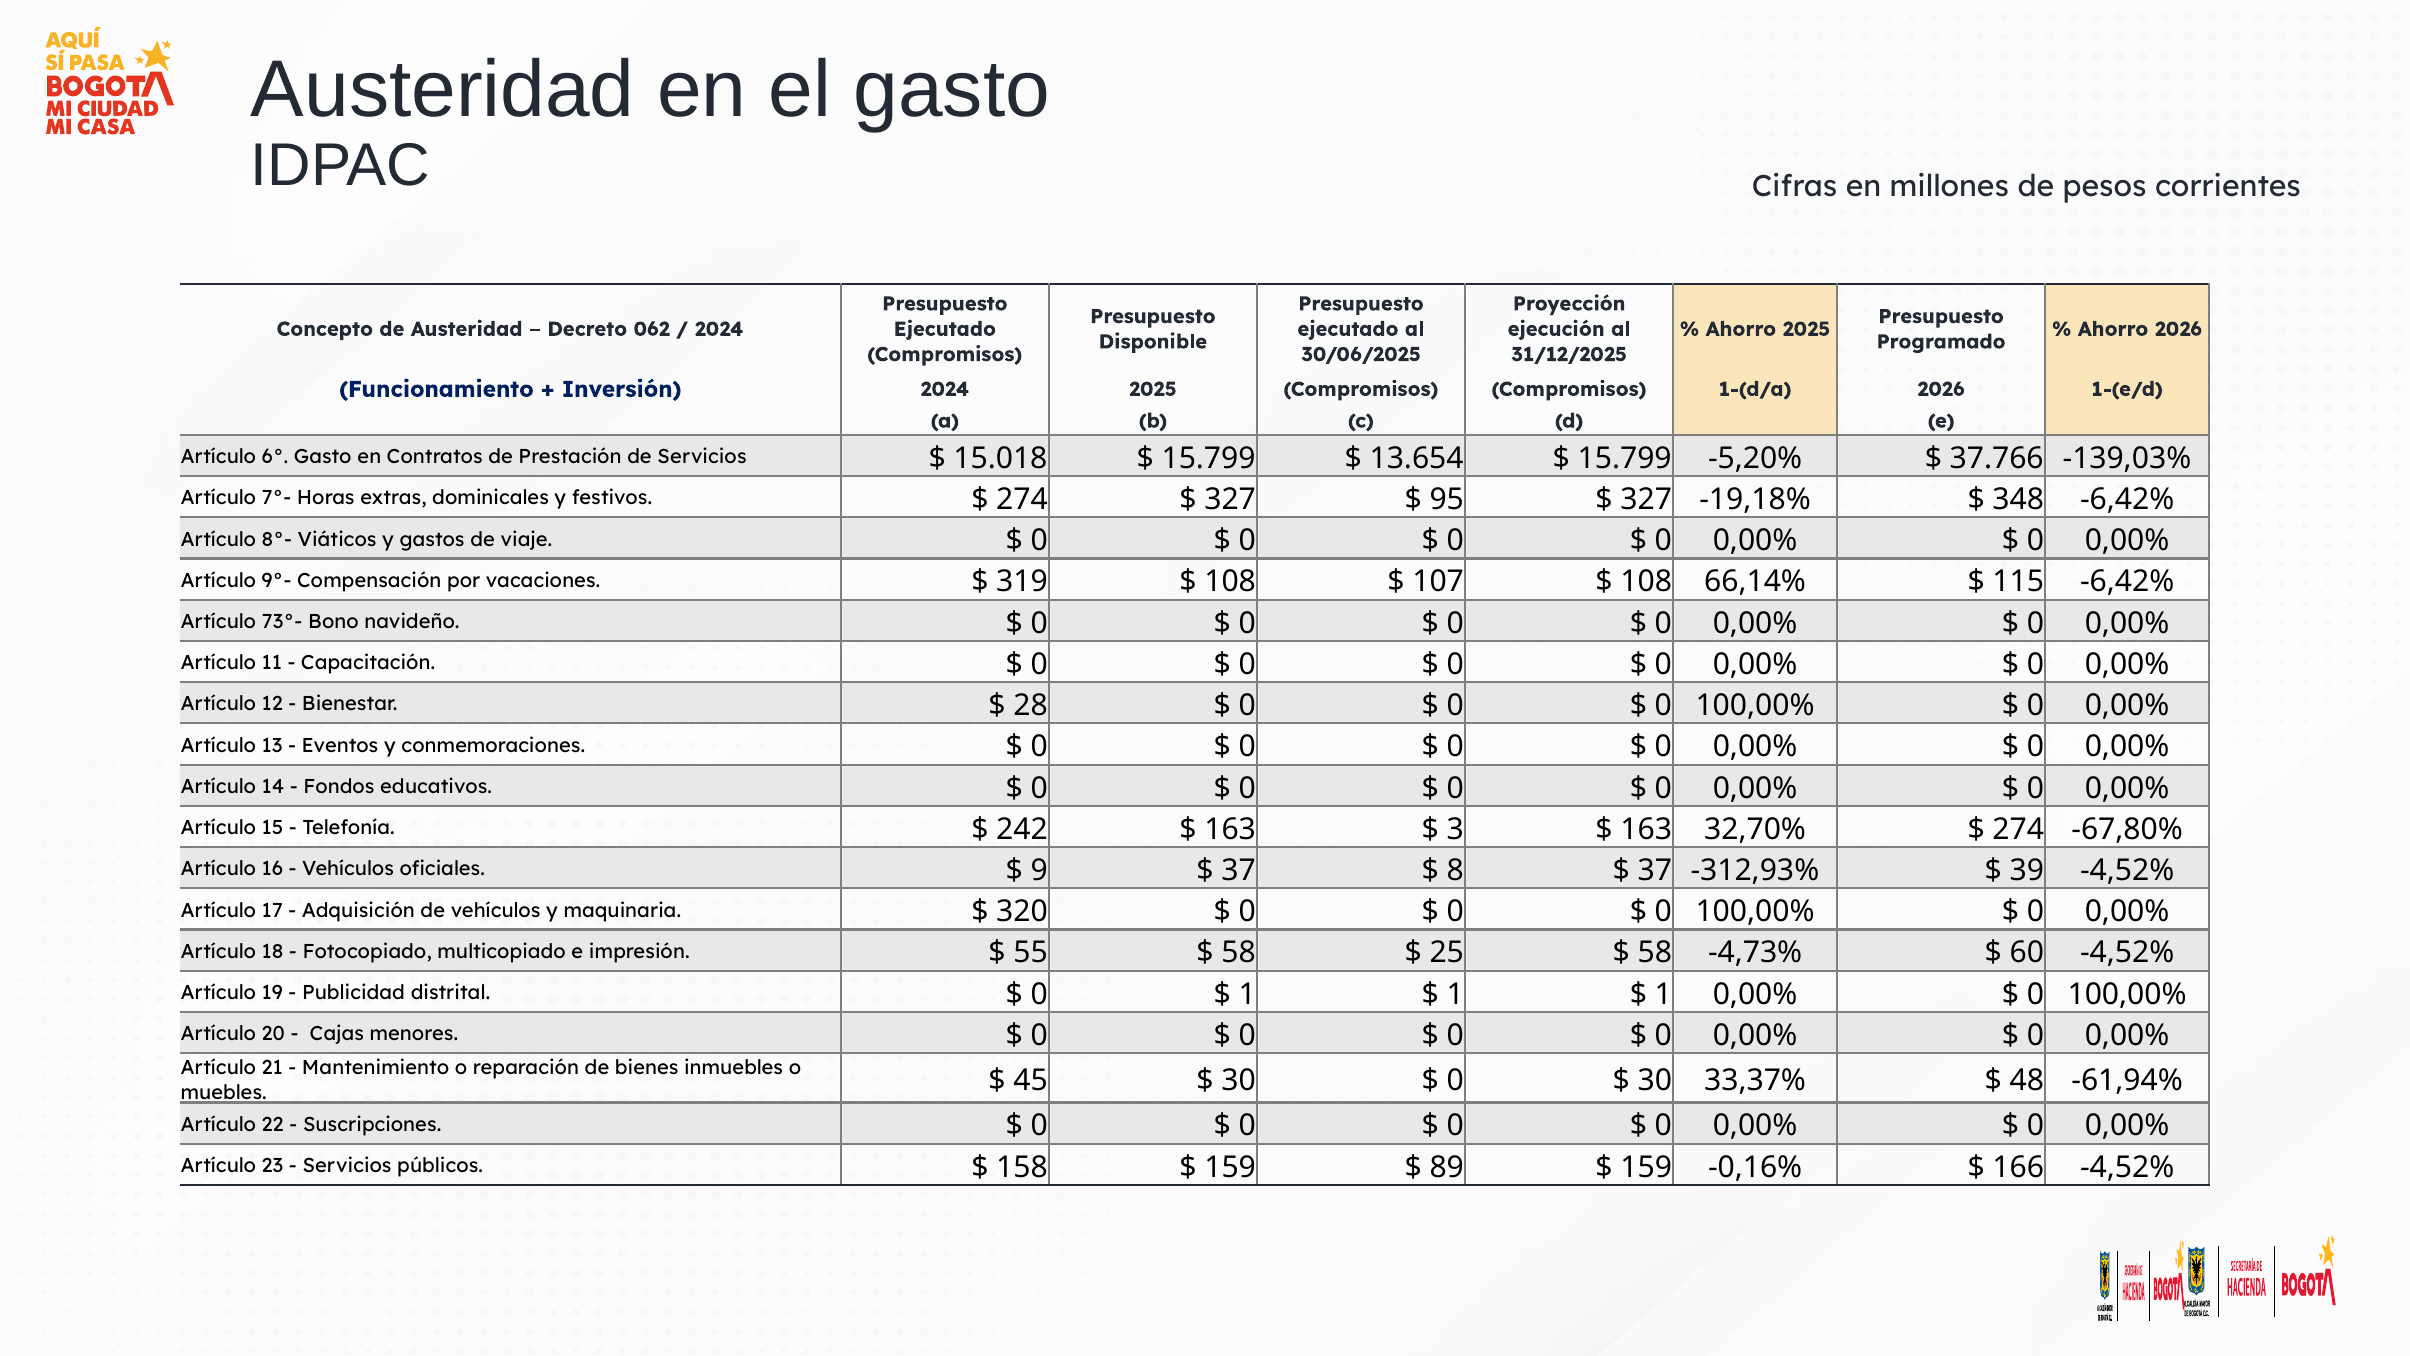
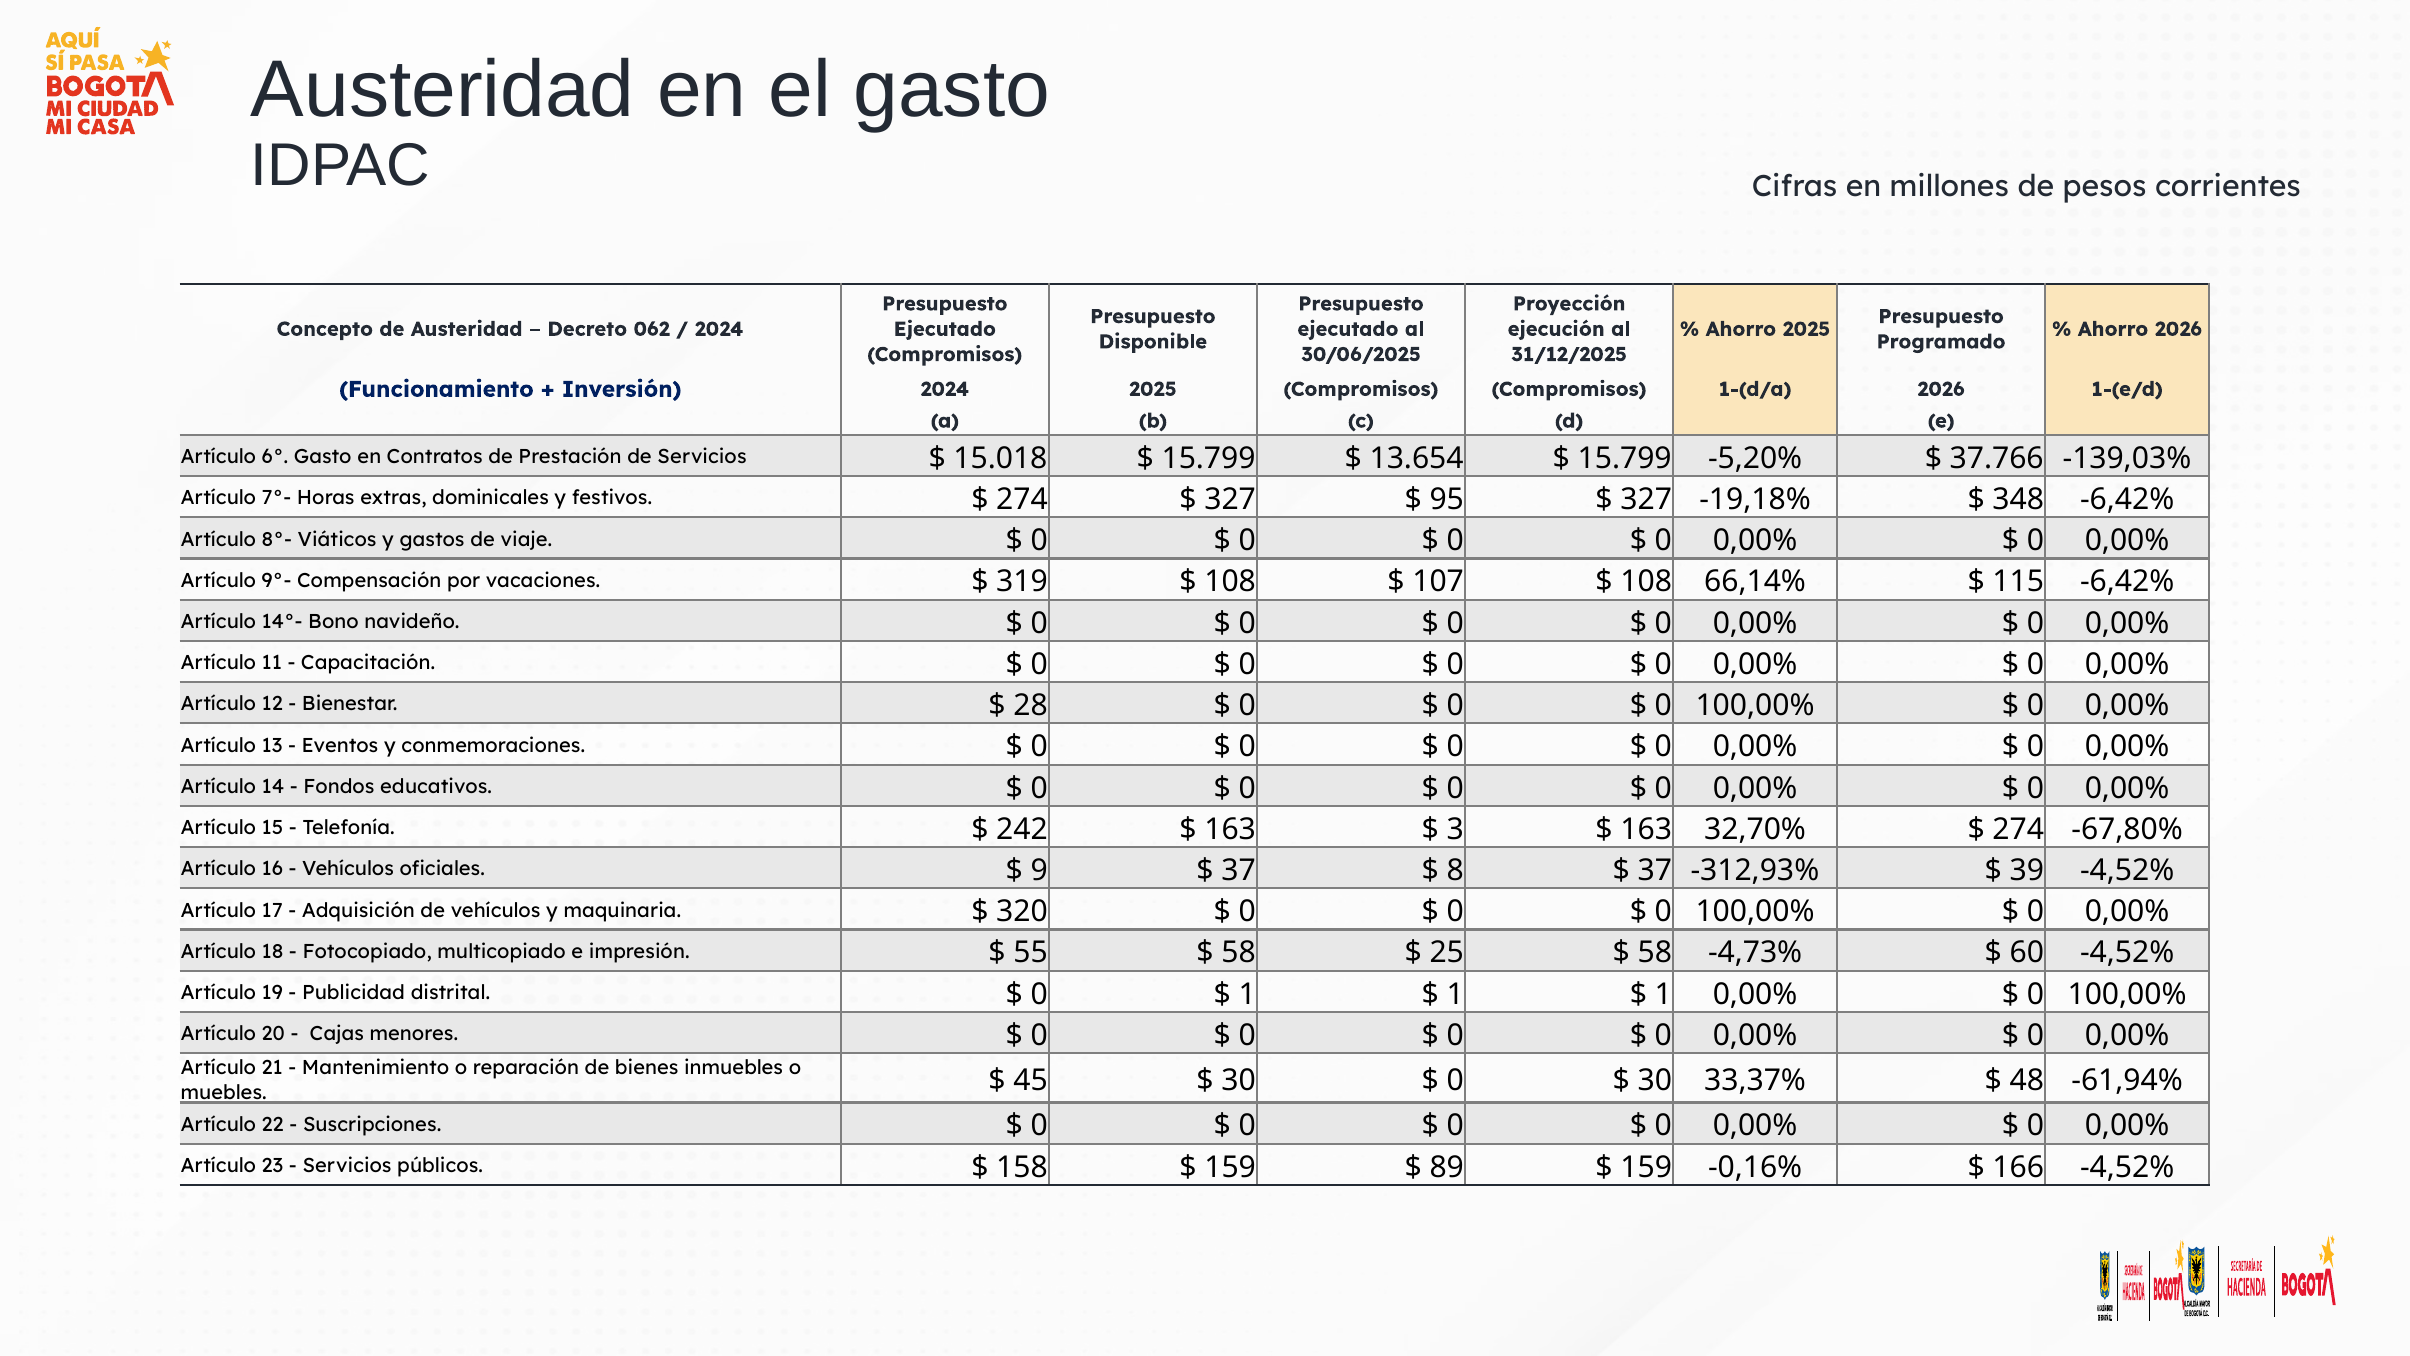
73°-: 73°- -> 14°- (282, 622)
